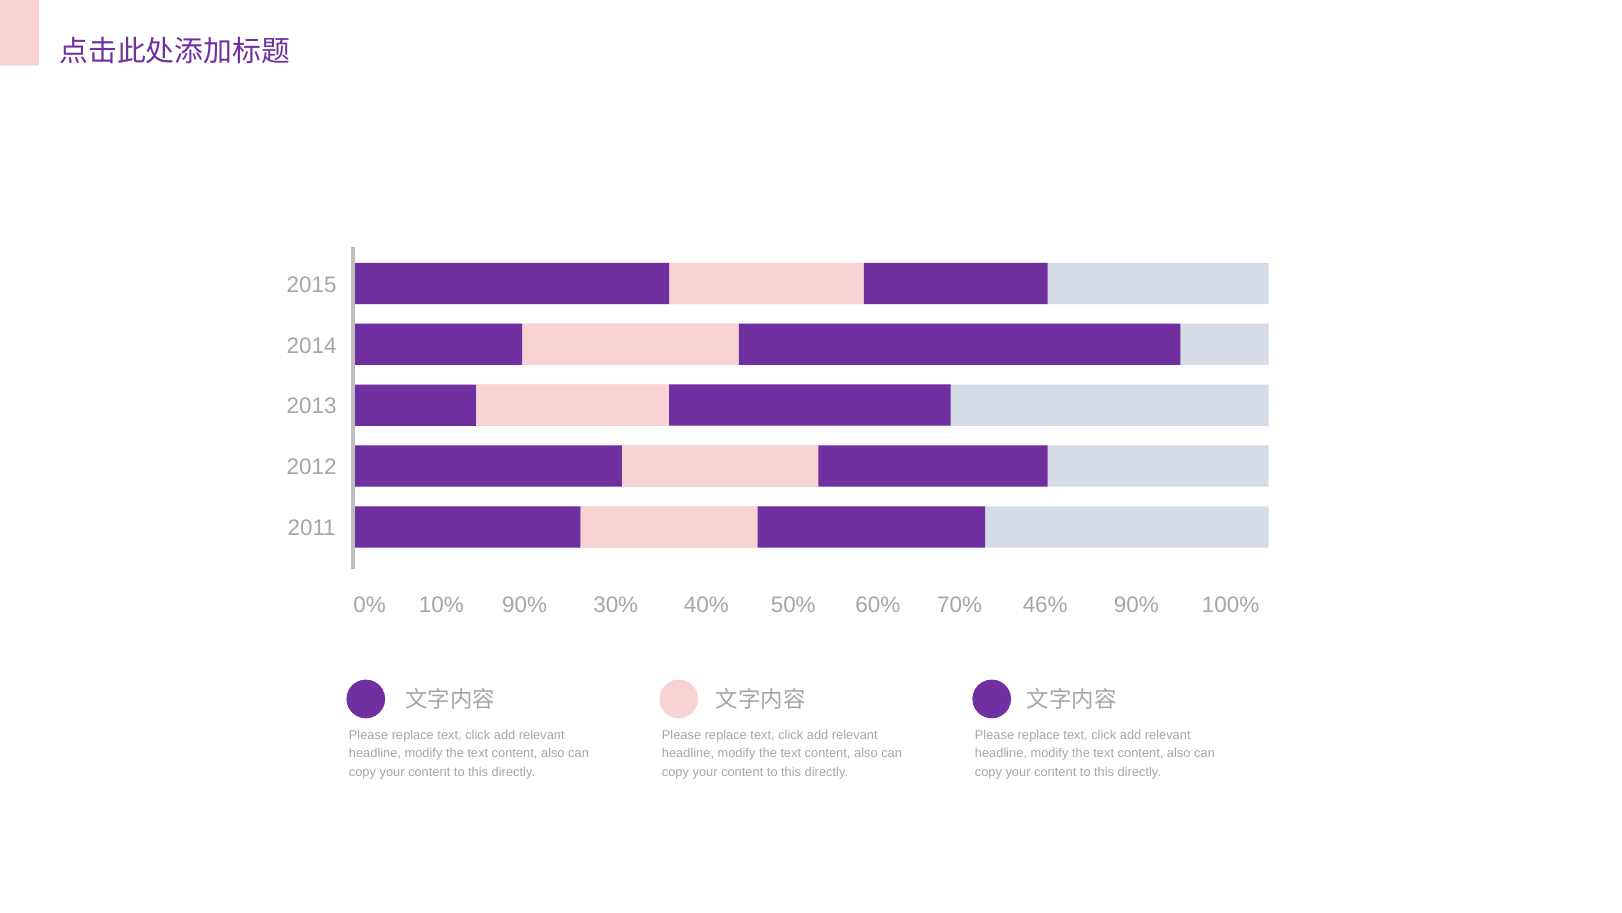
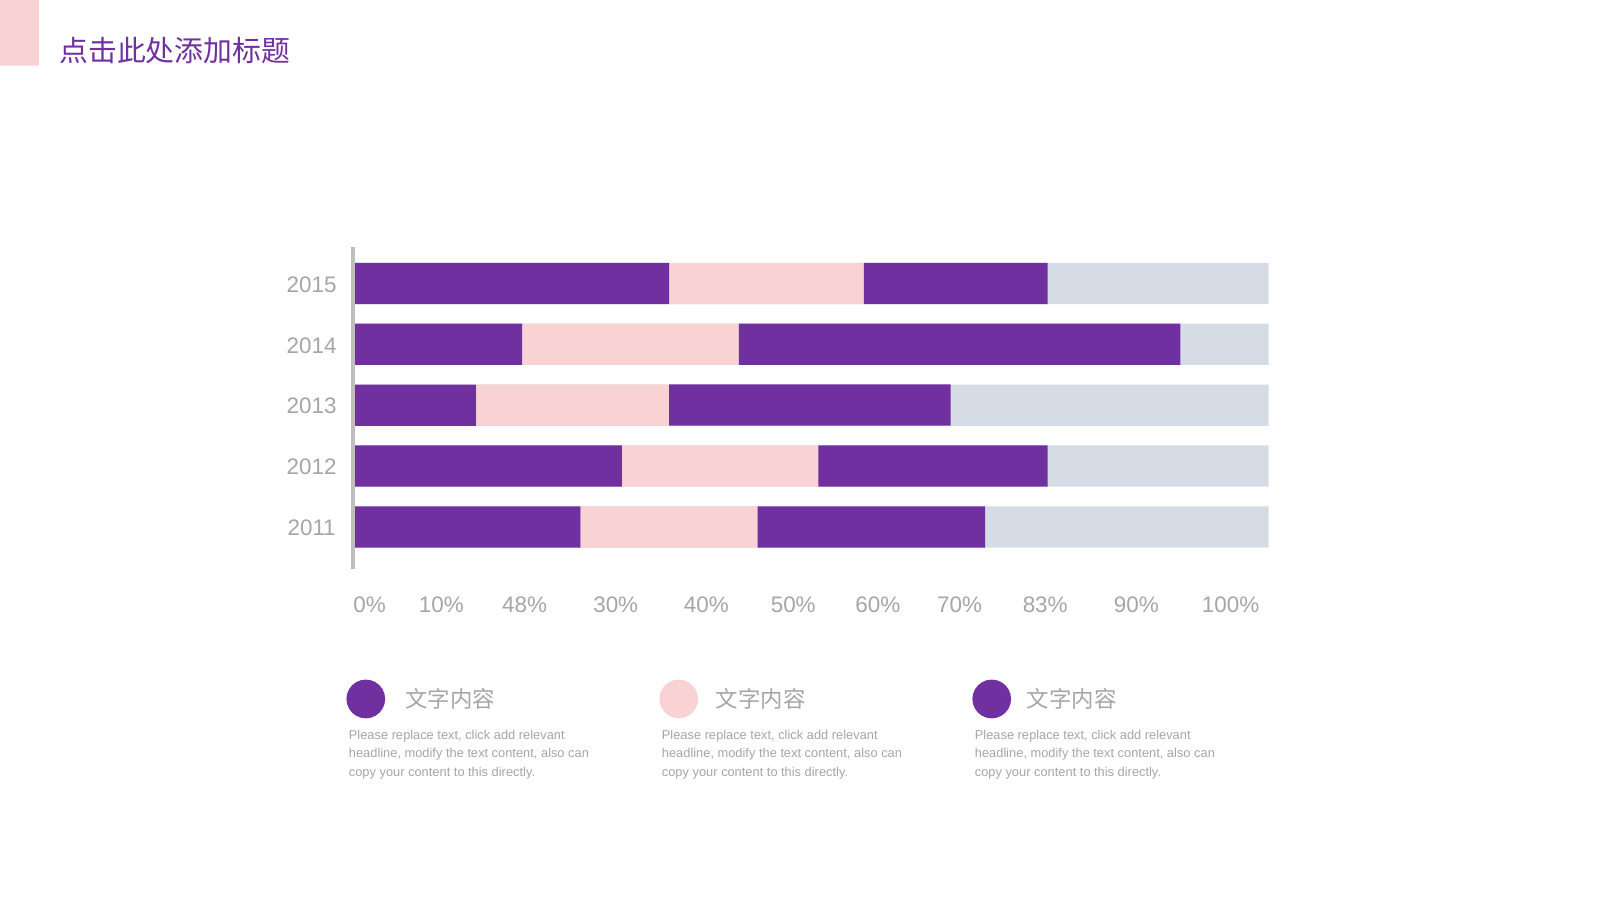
90%: 90% -> 48% (525, 605)
46%: 46% -> 83% (1045, 605)
